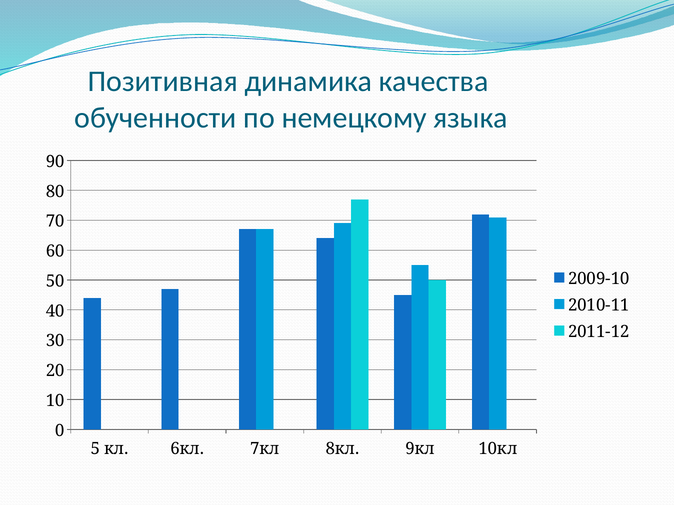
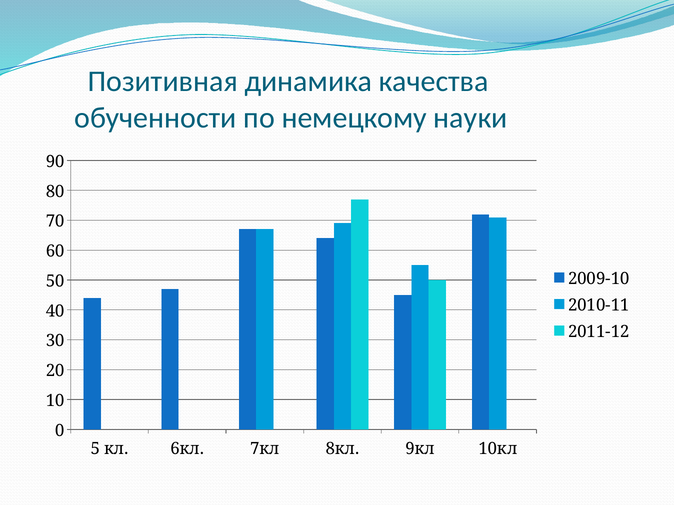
языка: языка -> науки (471, 118)
